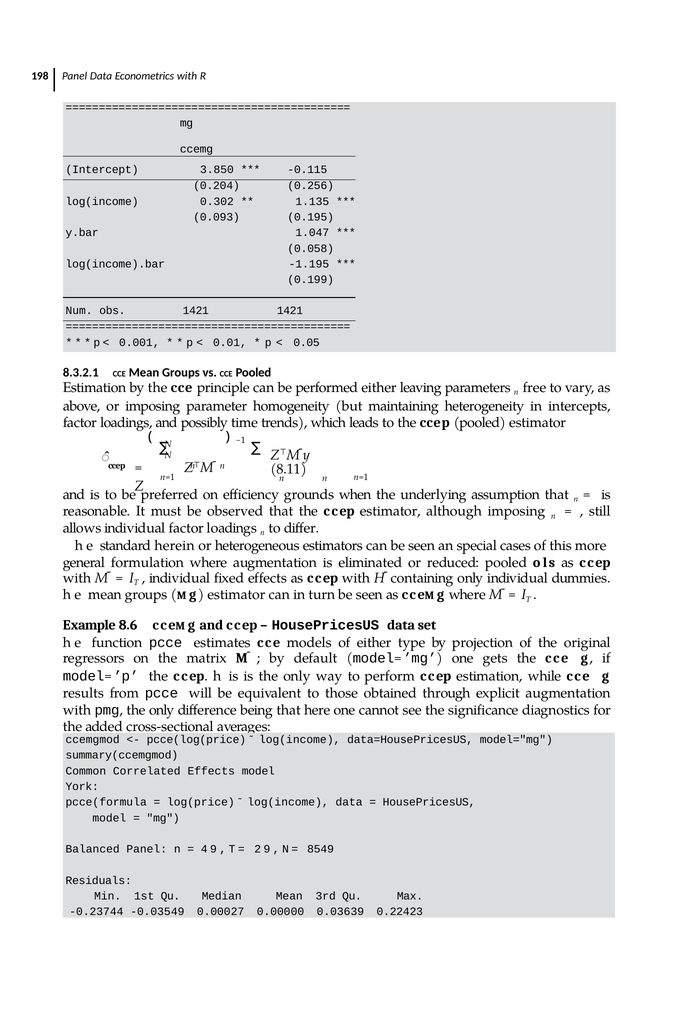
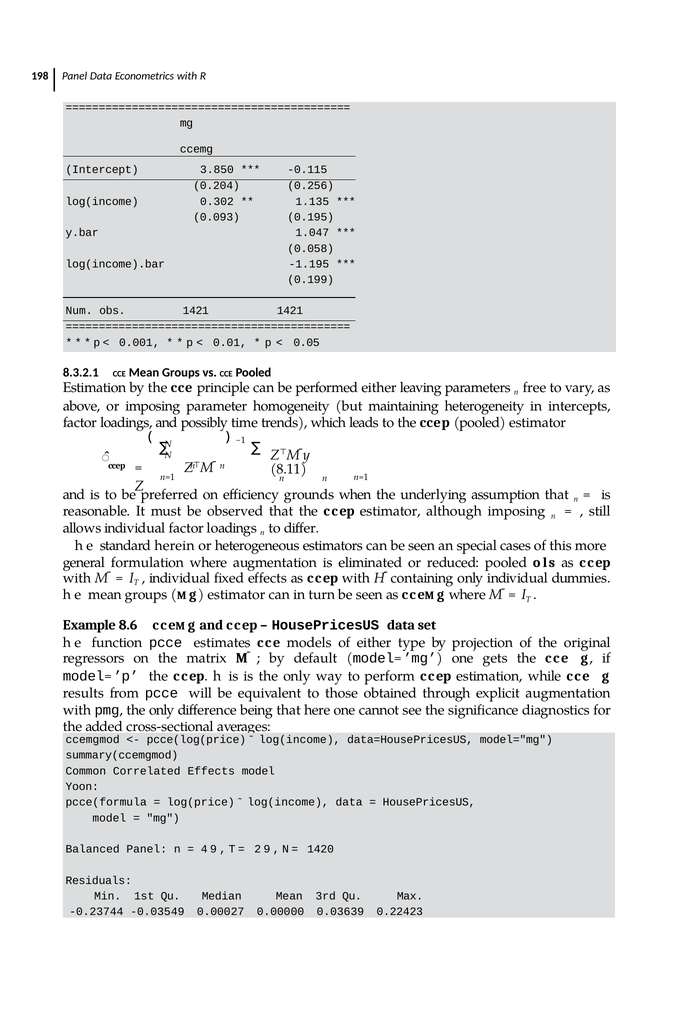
York: York -> Yoon (82, 786)
8549: 8549 -> 1420 (321, 849)
